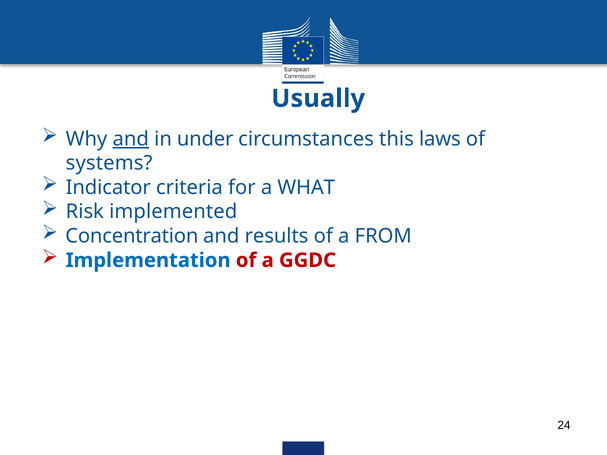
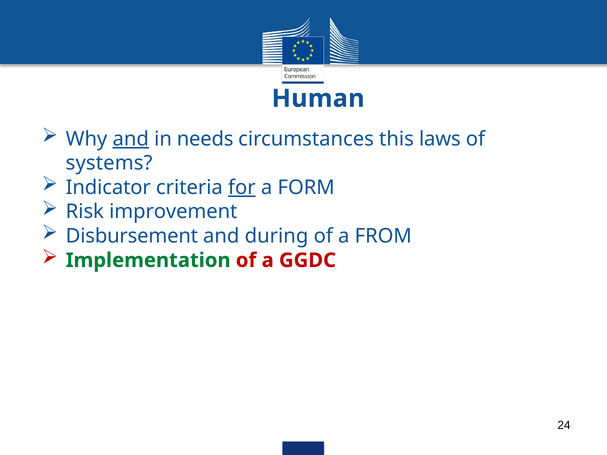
Usually: Usually -> Human (318, 99)
under: under -> needs (205, 139)
for underline: none -> present (242, 188)
WHAT: WHAT -> FORM (306, 188)
implemented: implemented -> improvement (173, 212)
Concentration: Concentration -> Disbursement (132, 236)
results: results -> during (277, 236)
Implementation colour: blue -> green (148, 260)
